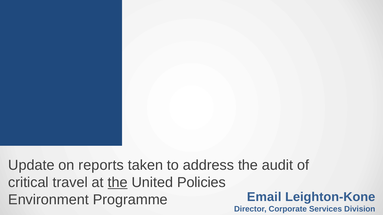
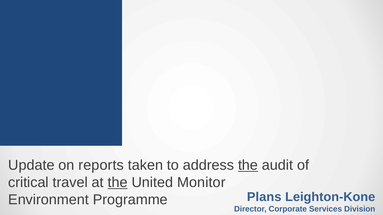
the underline: none -> present (248, 166)
Policies: Policies -> Monitor (201, 183)
Email: Email -> Plans (264, 197)
